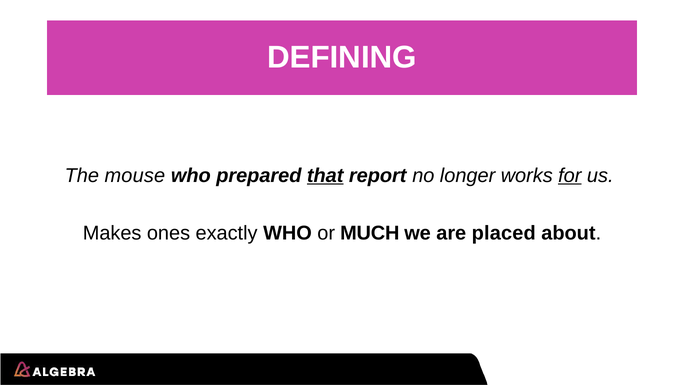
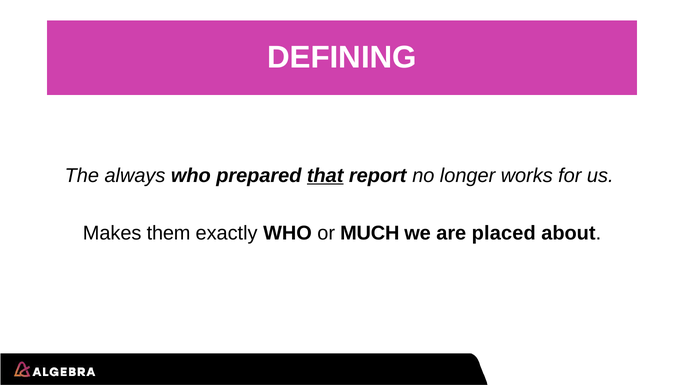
mouse: mouse -> always (135, 175)
for underline: present -> none (570, 175)
ones: ones -> them (169, 233)
